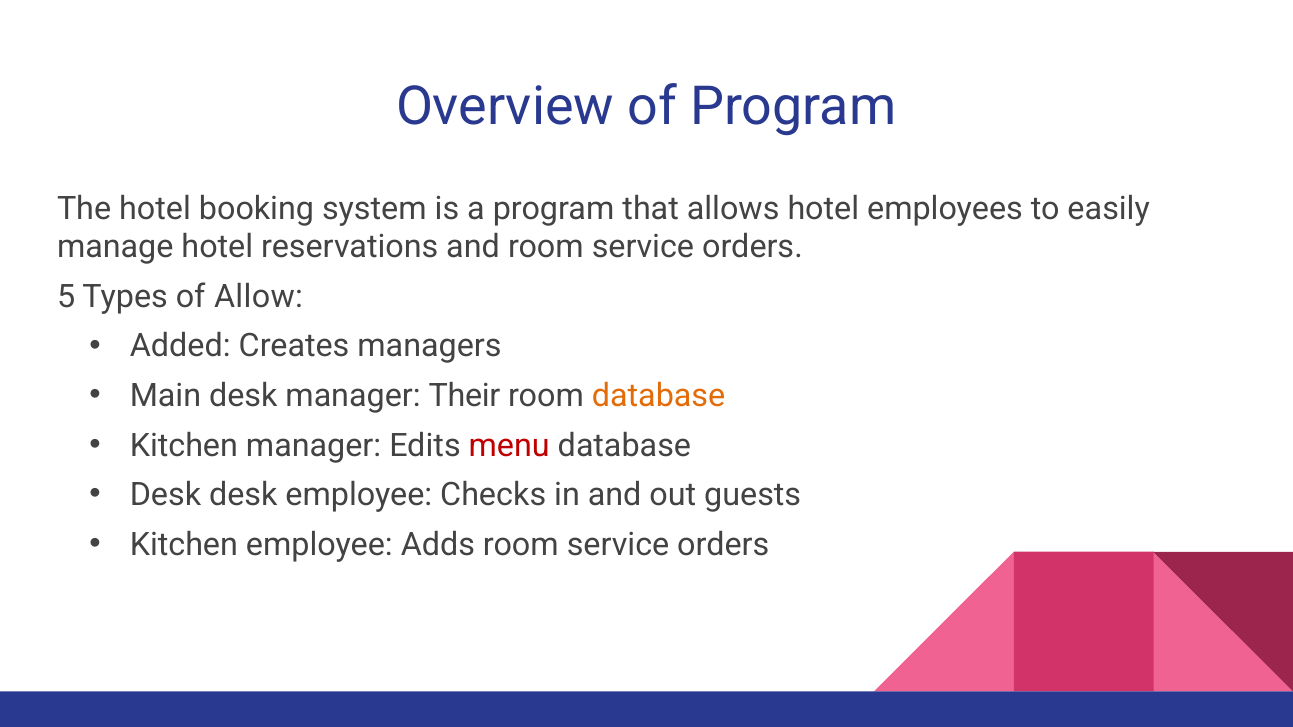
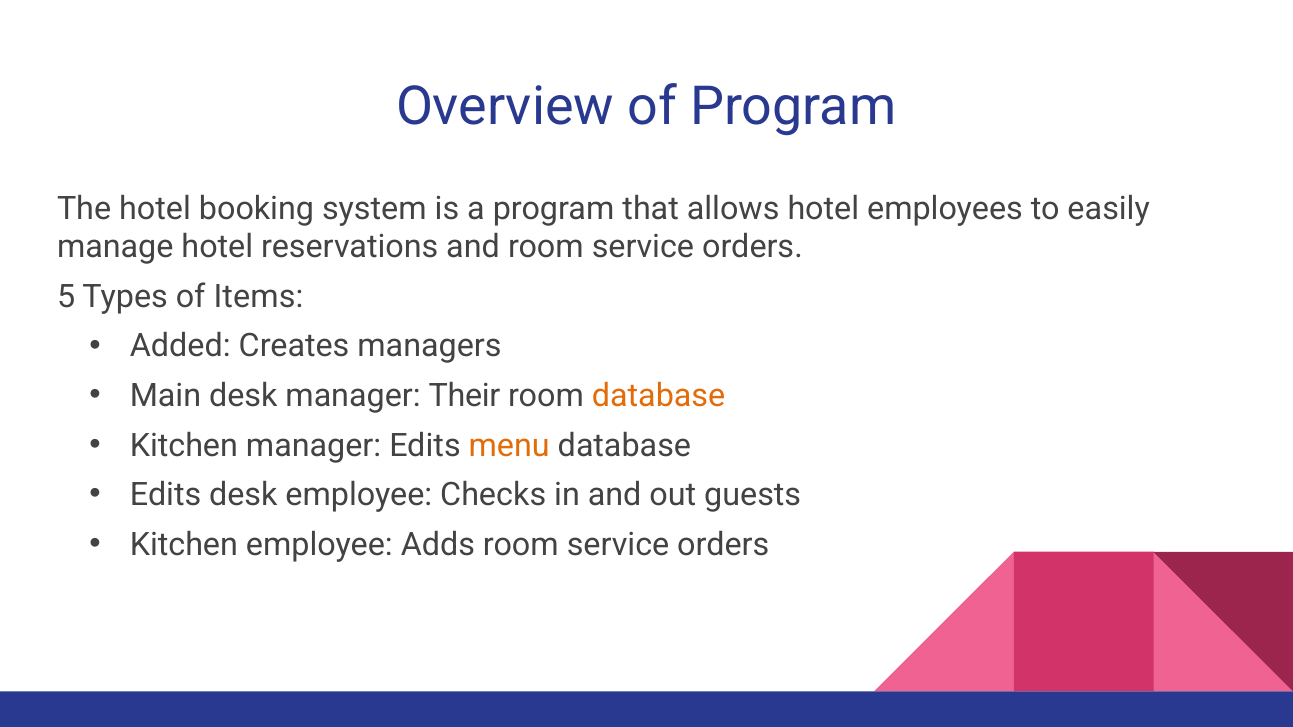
Allow: Allow -> Items (259, 297)
menu colour: red -> orange (509, 446)
Desk: Desk -> Edits (165, 495)
